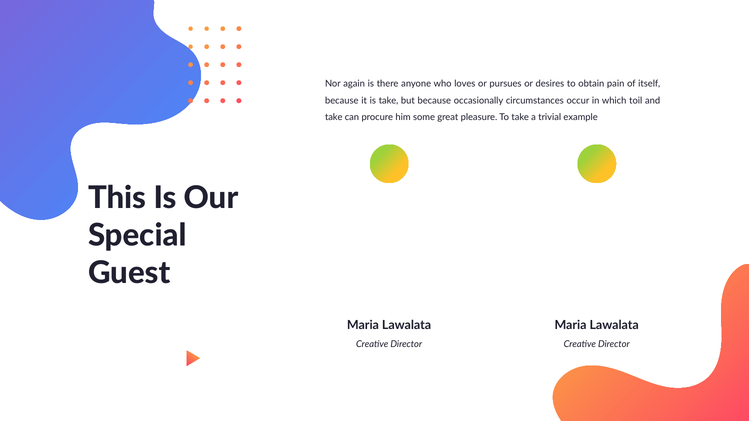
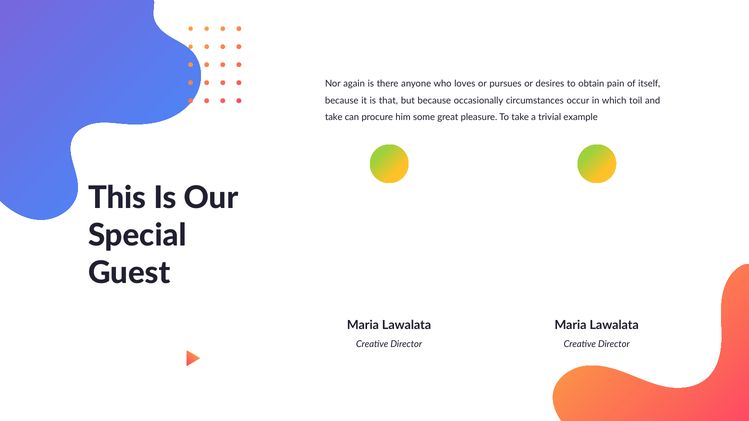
is take: take -> that (388, 101)
